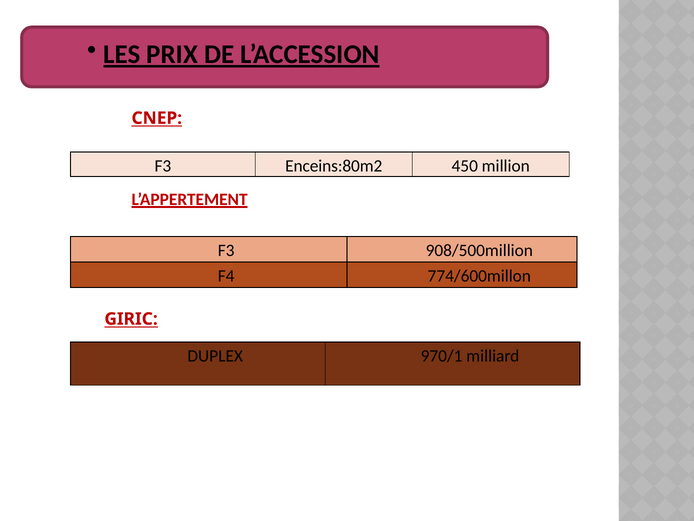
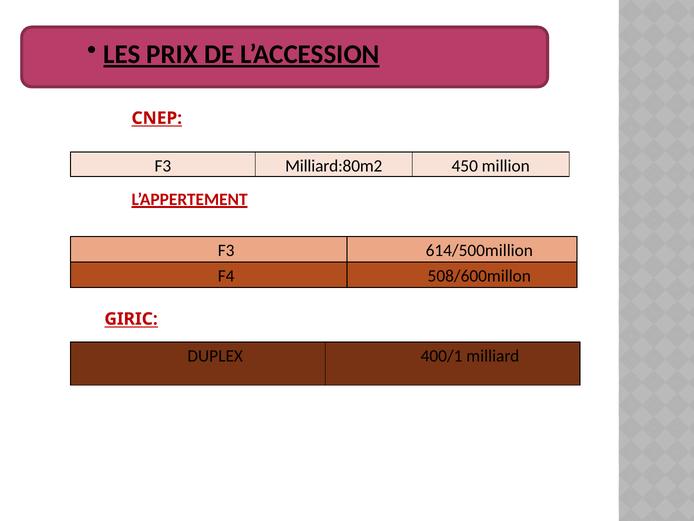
Enceins:80m2: Enceins:80m2 -> Milliard:80m2 (334, 166)
908/500million: 908/500million -> 614/500million (479, 250)
774/600millon: 774/600millon -> 508/600millon (479, 276)
970/1: 970/1 -> 400/1 (442, 356)
